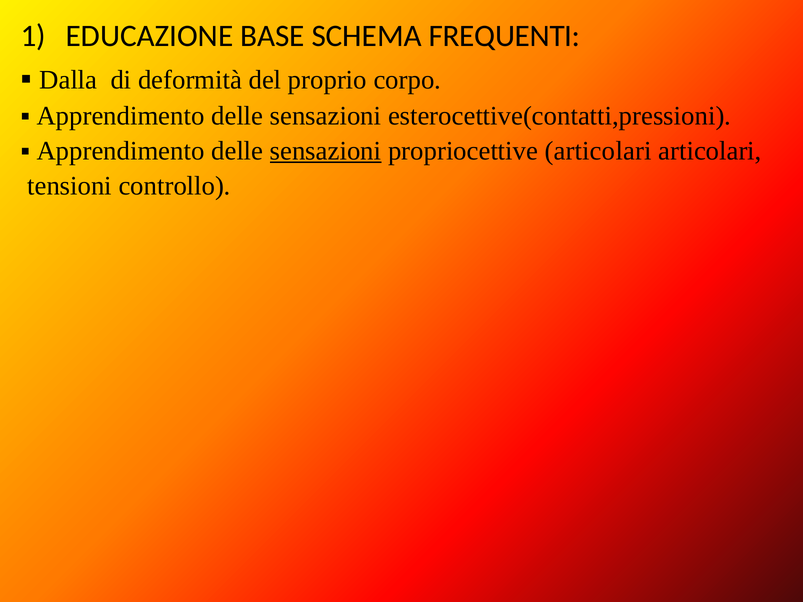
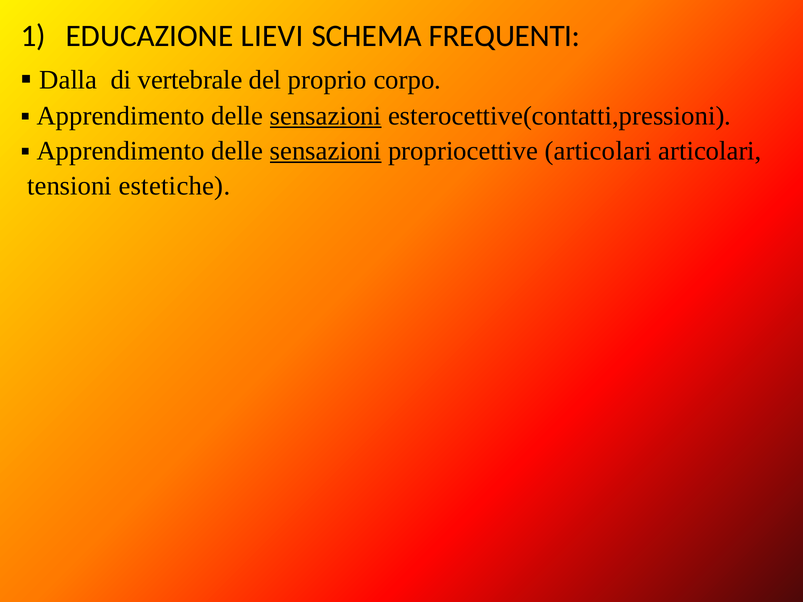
BASE: BASE -> LIEVI (272, 36)
deformità: deformità -> vertebrale (190, 80)
sensazioni underline: none -> present (326, 116)
controllo: controllo -> estetiche (174, 186)
